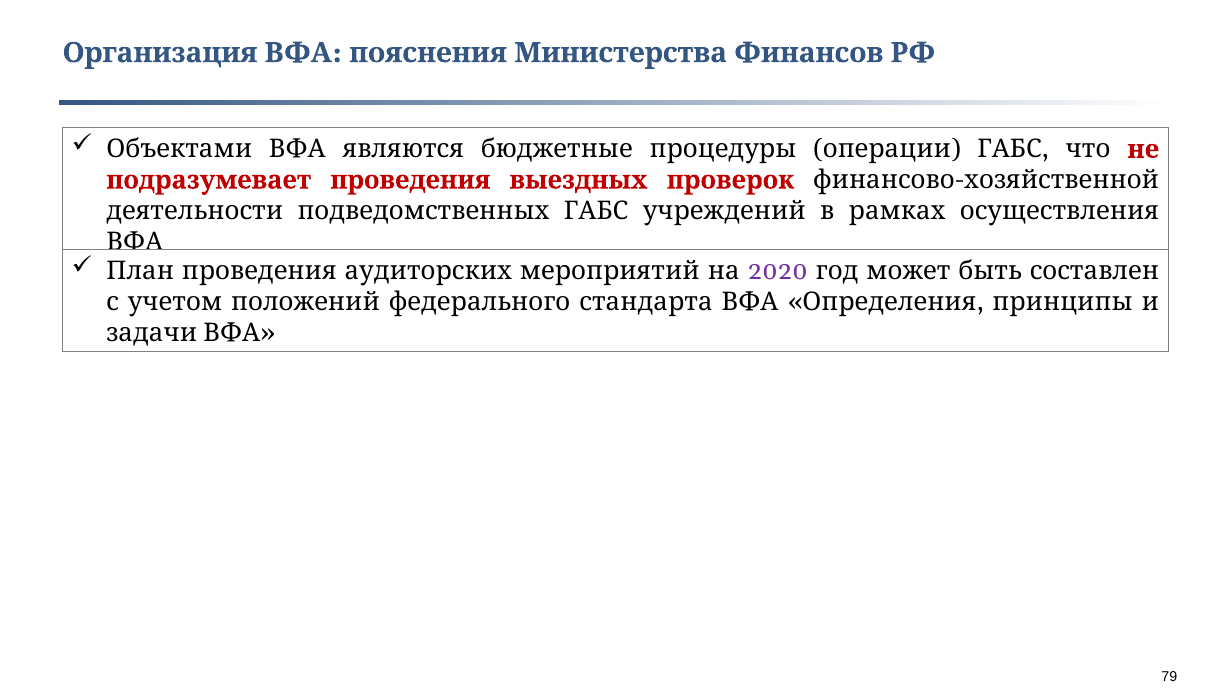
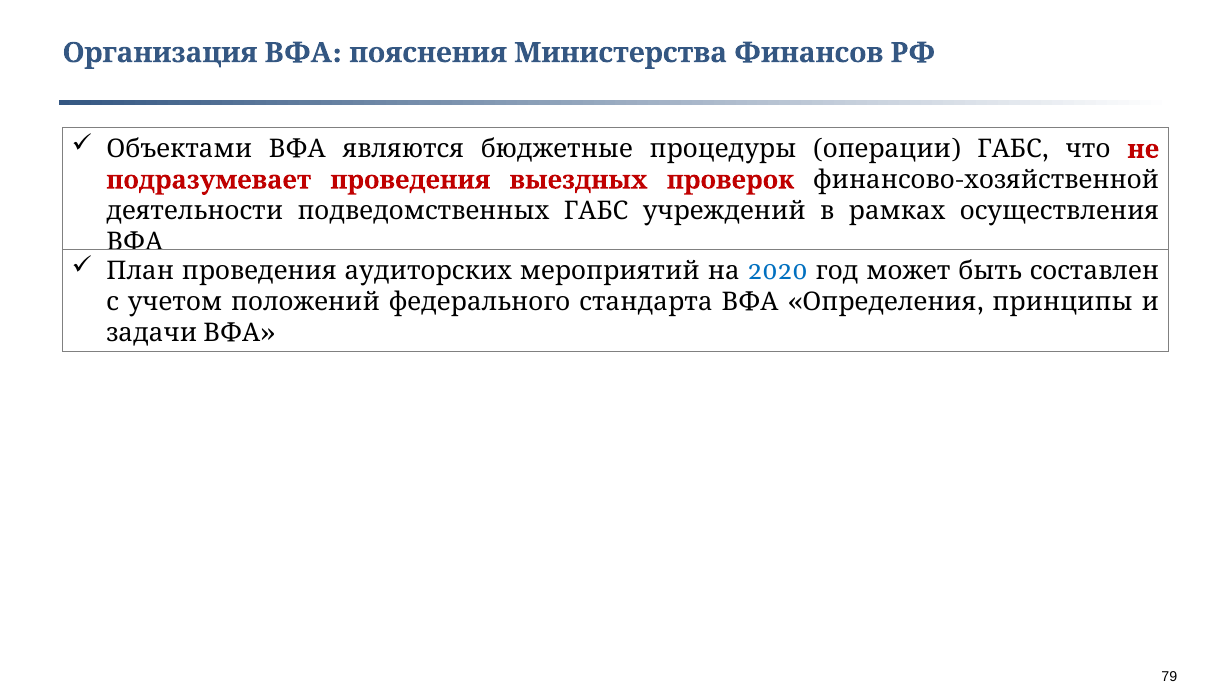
2020 colour: purple -> blue (778, 272)
